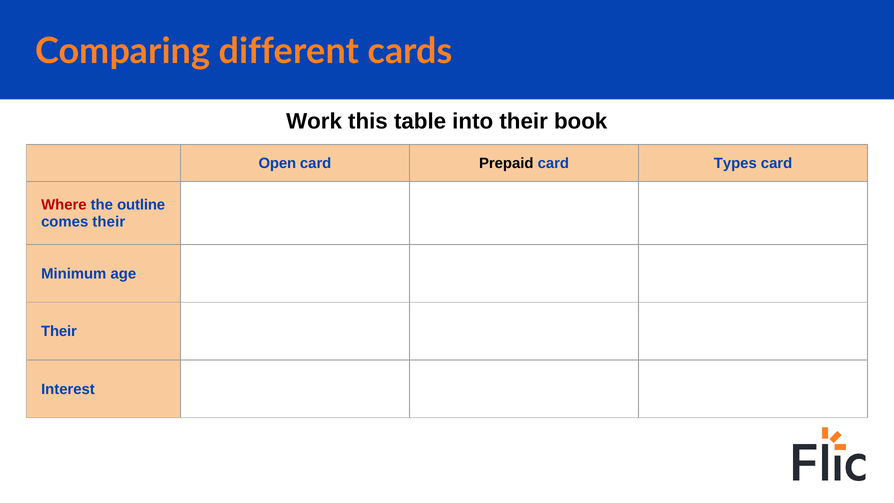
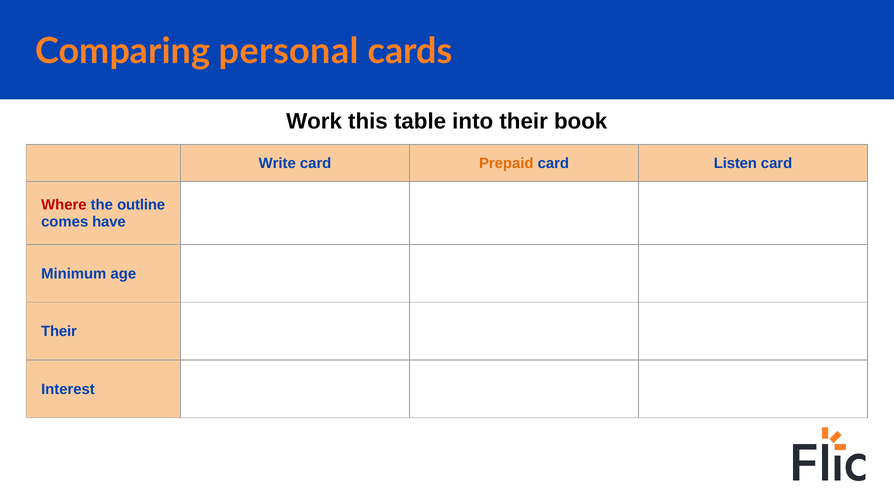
different: different -> personal (289, 51)
Open: Open -> Write (277, 163)
Prepaid colour: black -> orange (506, 163)
Types: Types -> Listen (735, 163)
comes their: their -> have (109, 222)
